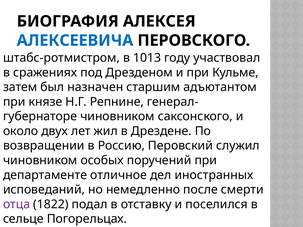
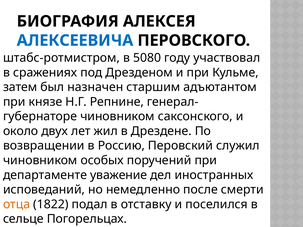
1013: 1013 -> 5080 (147, 58)
отличное: отличное -> уважение (119, 175)
отца colour: purple -> orange (17, 204)
